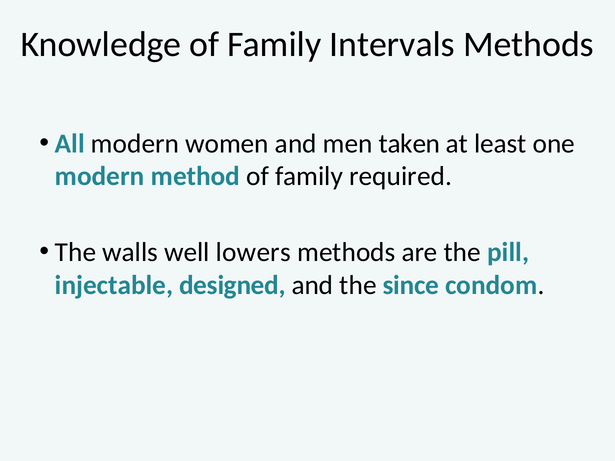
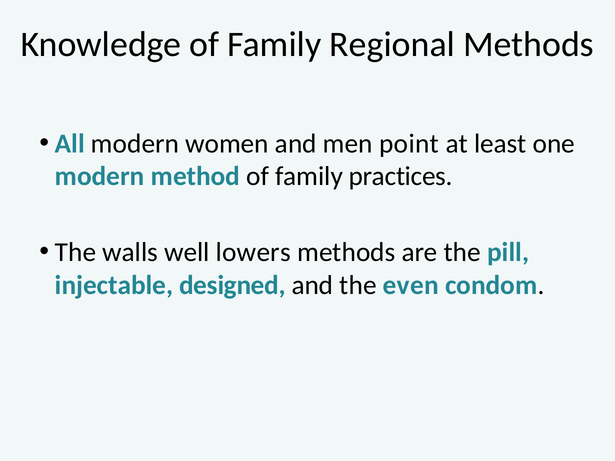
Intervals: Intervals -> Regional (392, 44)
taken: taken -> point (409, 144)
required: required -> practices (401, 176)
since: since -> even (411, 285)
